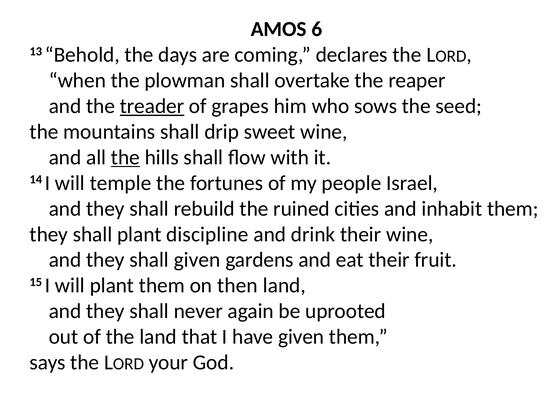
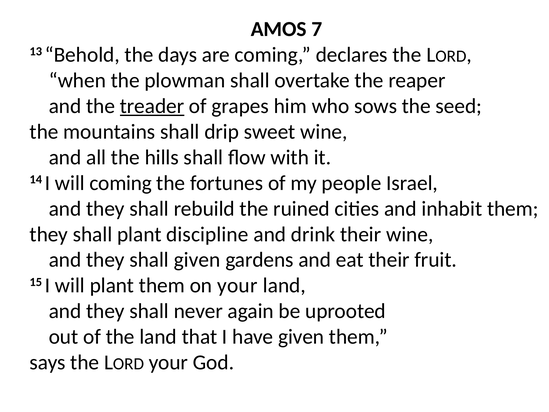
6: 6 -> 7 (317, 29)
the underline: present -> none (125, 157)
will temple: temple -> coming (121, 183)
on then: then -> your (237, 285)
